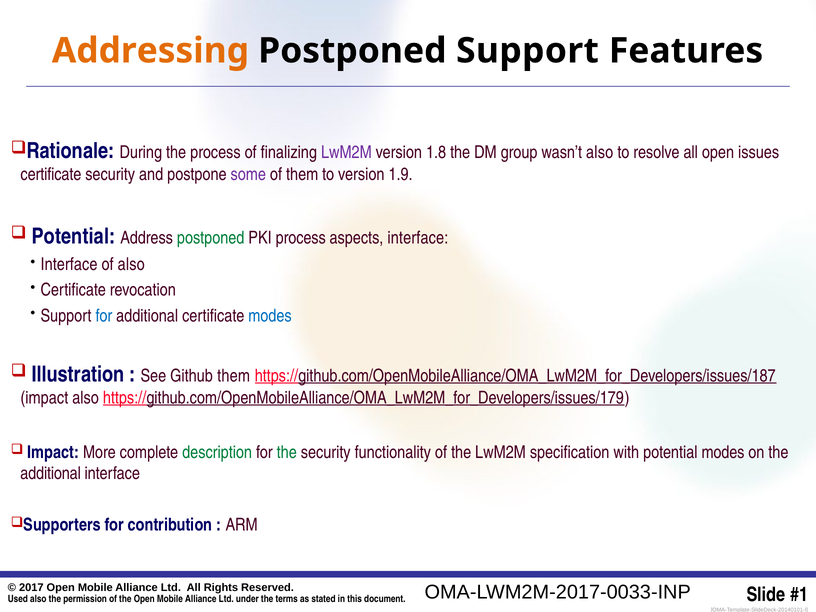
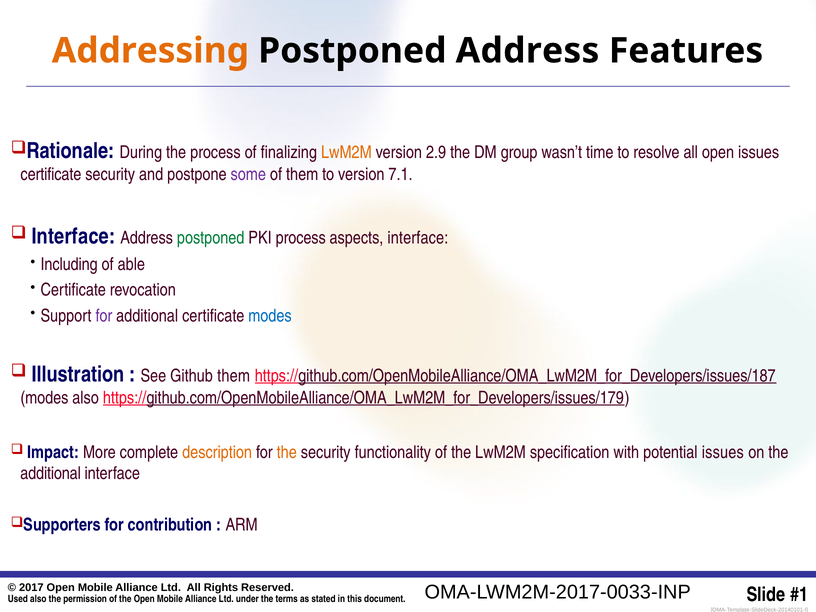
Postponed Support: Support -> Address (528, 51)
LwM2M colour: purple -> orange (346, 152)
1.8: 1.8 -> 2.9 (436, 152)
wasn’t also: also -> time (600, 152)
1.9: 1.9 -> 7.1 (401, 175)
Potential: Potential -> Interface (73, 236)
Interface: Interface -> Including (69, 264)
of also: also -> able (131, 264)
for colour: blue -> purple (104, 316)
impact: impact -> modes (44, 398)
description colour: green -> orange (217, 452)
the colour: green -> orange (287, 452)
potential modes: modes -> issues (723, 452)
